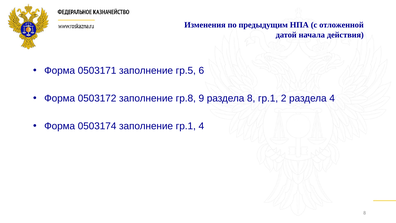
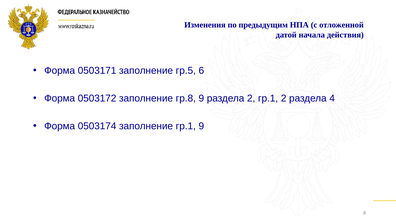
раздела 8: 8 -> 2 (251, 98)
гр.1 4: 4 -> 9 (201, 126)
